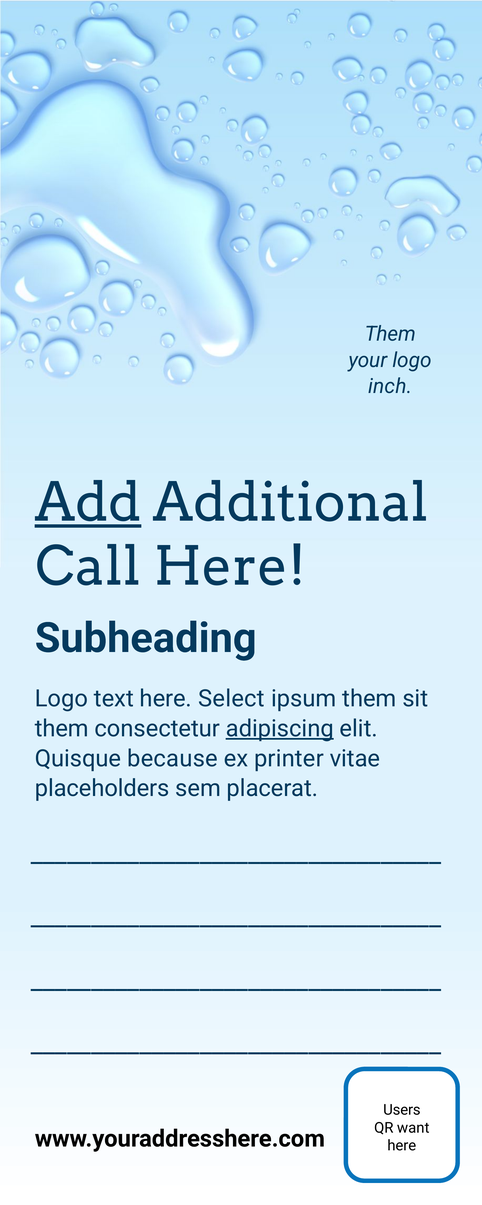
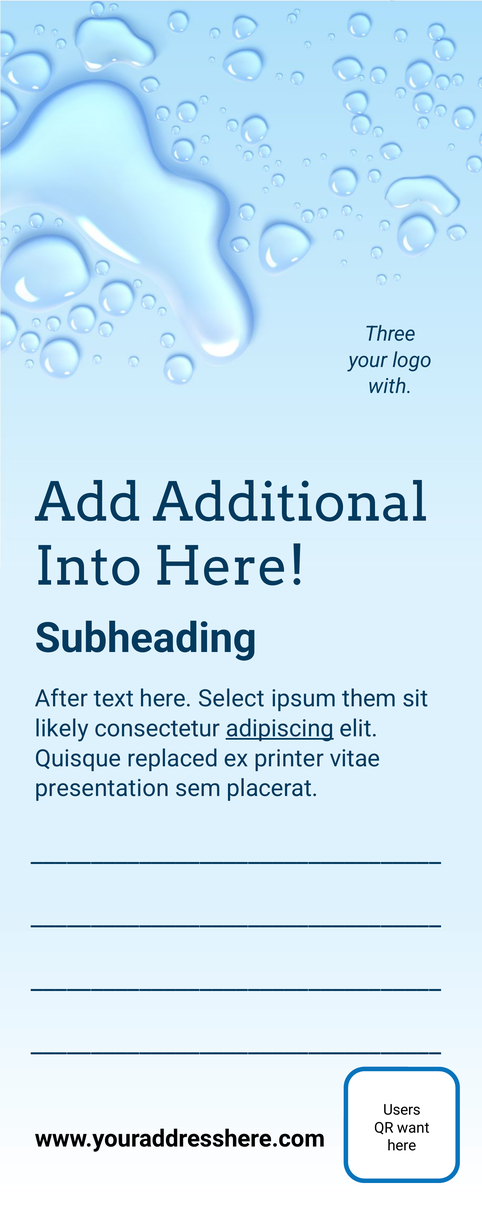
Them: Them -> Three (390, 334)
inch: inch -> with (390, 386)
Add underline: present -> none (88, 503)
Call: Call -> Into (88, 567)
Logo: Logo -> After (61, 699)
them: them -> likely (62, 729)
because: because -> replaced (173, 759)
placeholders: placeholders -> presentation (102, 788)
